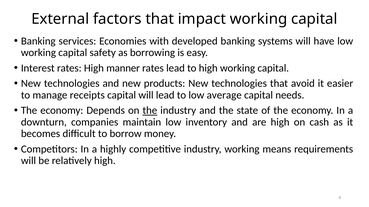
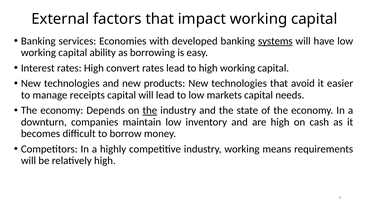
systems underline: none -> present (275, 41)
safety: safety -> ability (103, 53)
manner: manner -> convert (123, 68)
average: average -> markets (224, 95)
